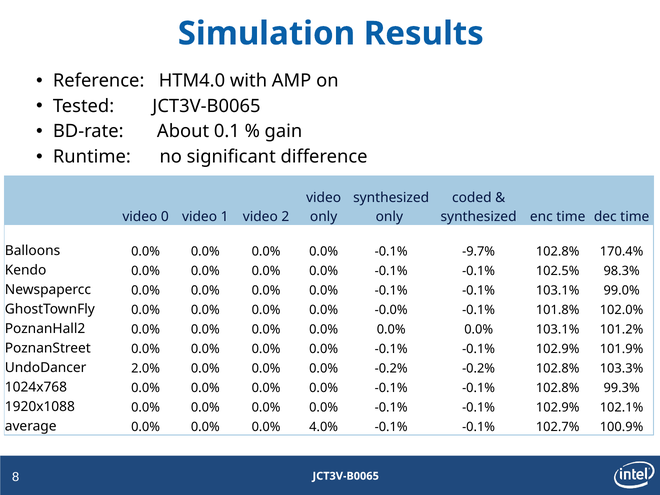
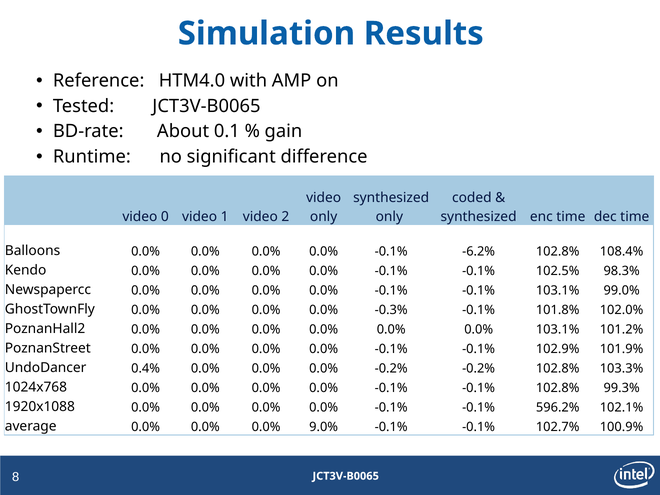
-9.7%: -9.7% -> -6.2% (479, 251)
170.4%: 170.4% -> 108.4% (622, 251)
-0.0%: -0.0% -> -0.3% (391, 310)
2.0%: 2.0% -> 0.4% (146, 368)
102.9%: 102.9% -> 596.2% (558, 407)
4.0%: 4.0% -> 9.0% (324, 427)
